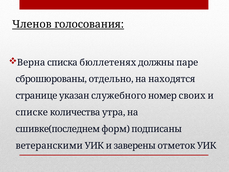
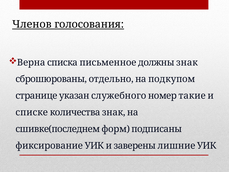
бюллетенях: бюллетенях -> письменное (108, 62)
должны паре: паре -> знак (187, 62)
находятся: находятся -> подкупом (172, 79)
своих: своих -> такие (192, 96)
количества утра: утра -> знак (114, 112)
ветеранскими: ветеранскими -> фиксирование (49, 145)
отметок: отметок -> лишние (176, 145)
